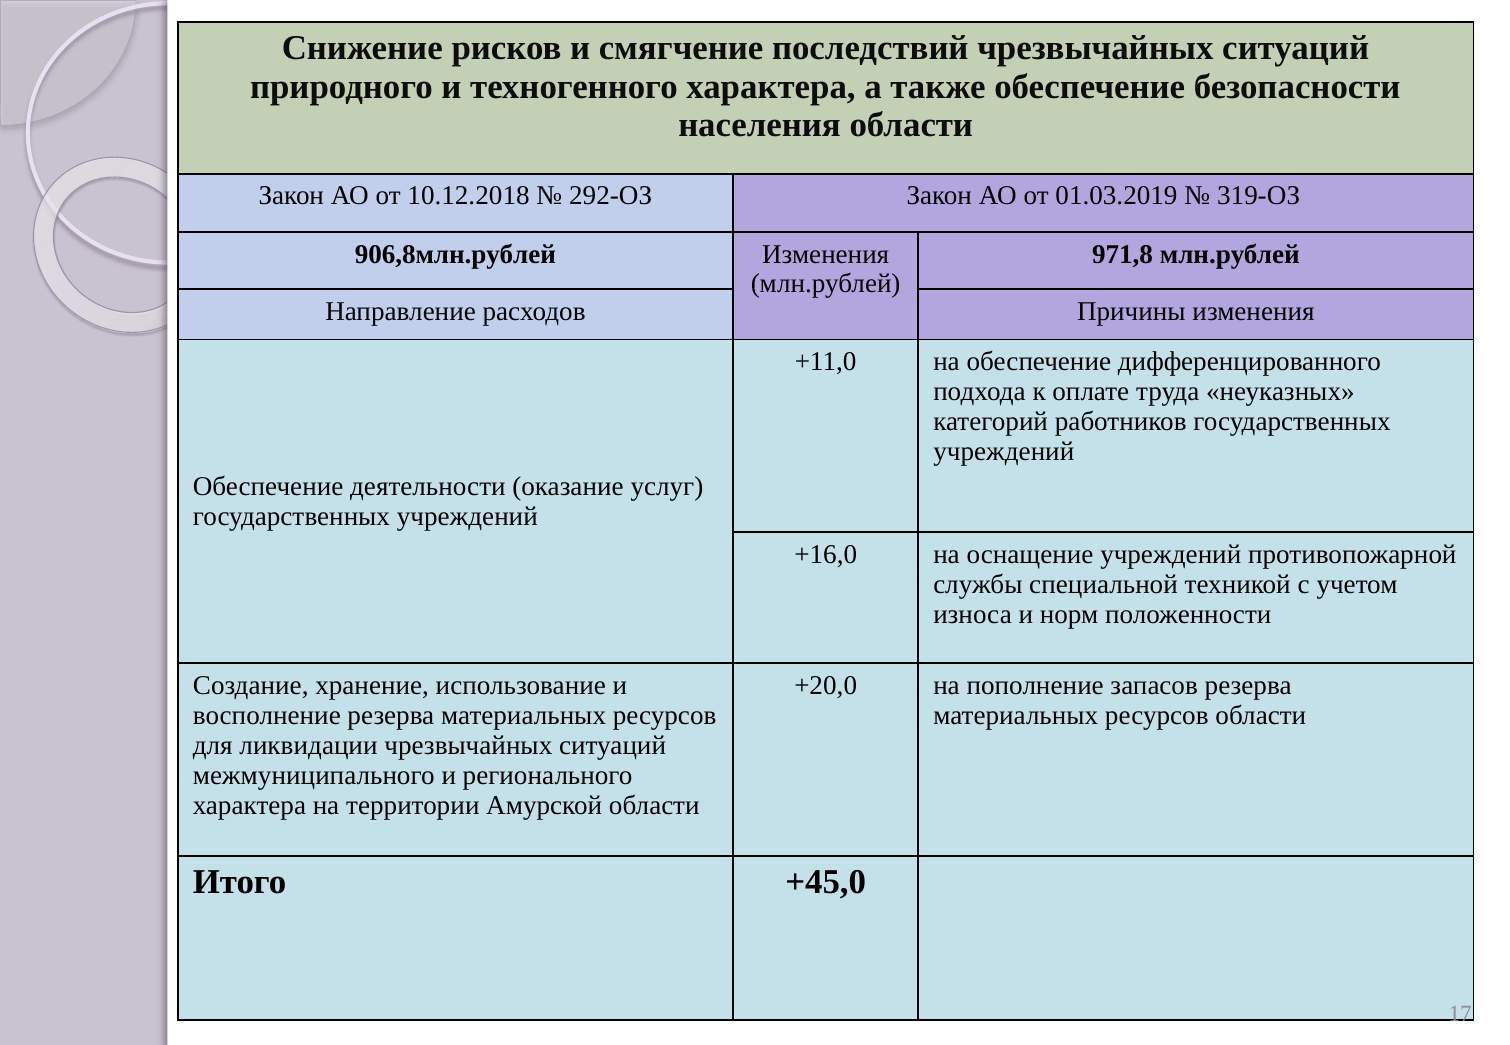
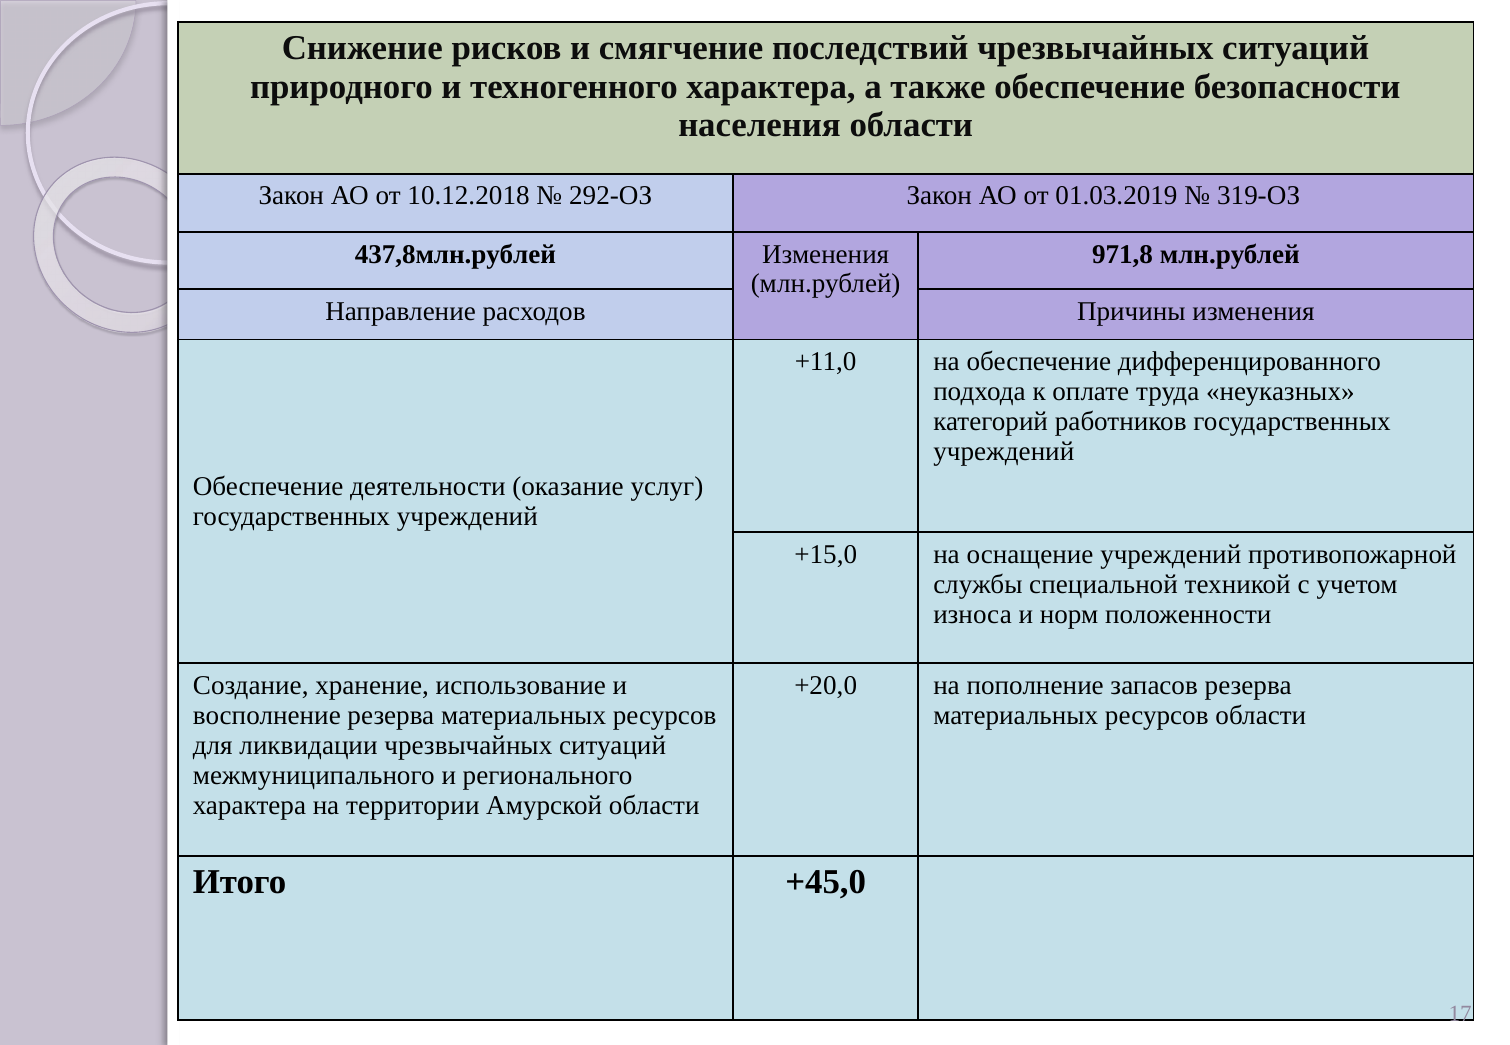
906,8млн.рублей: 906,8млн.рублей -> 437,8млн.рублей (455, 254)
+16,0: +16,0 -> +15,0 (826, 555)
